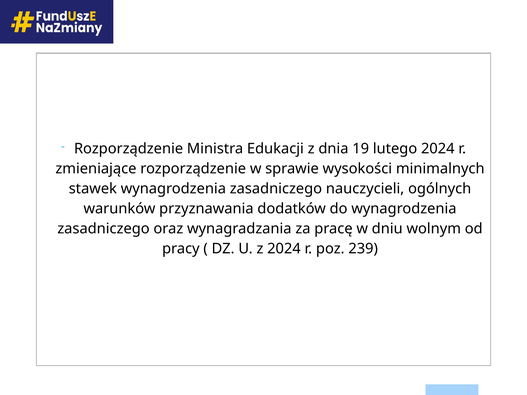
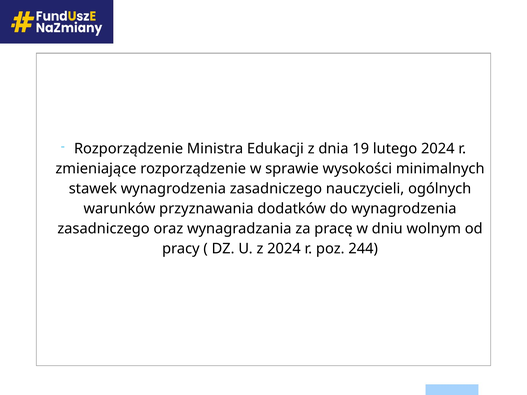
239: 239 -> 244 (363, 249)
